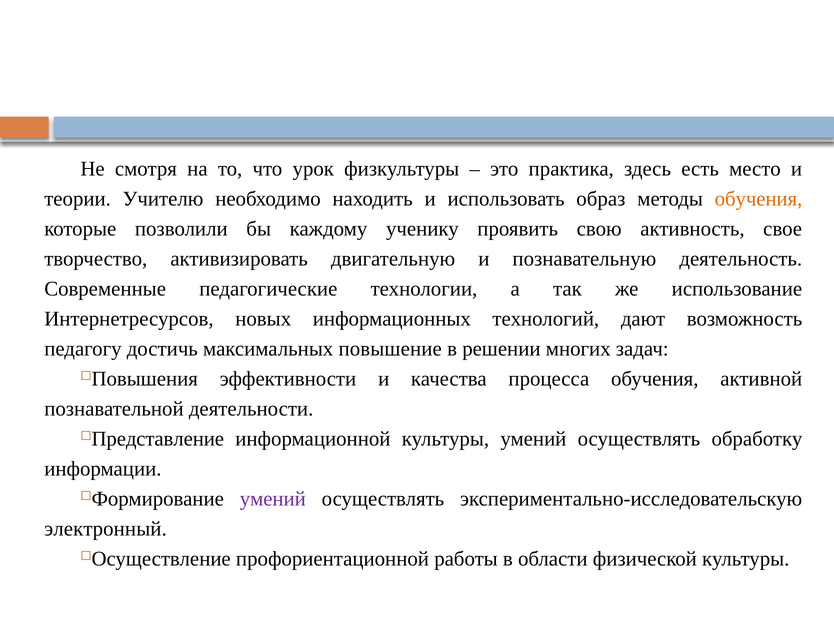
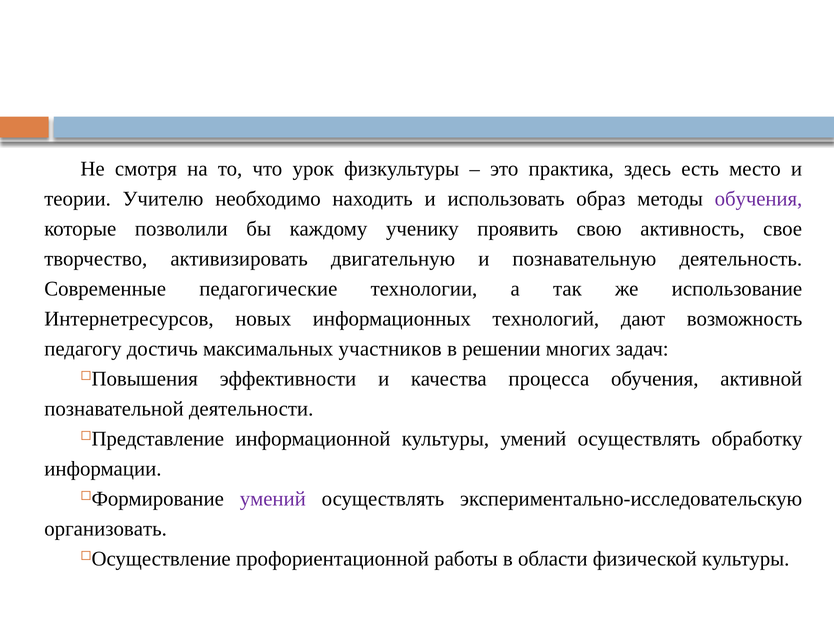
обучения colour: orange -> purple (758, 199)
повышение: повышение -> участников (390, 349)
электронный: электронный -> организовать (106, 529)
